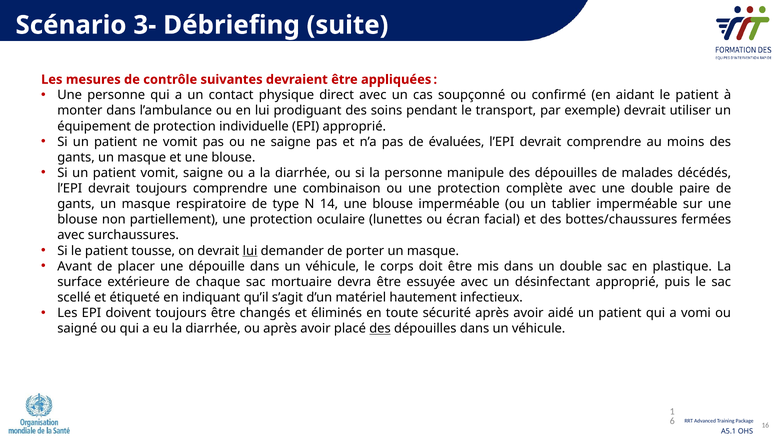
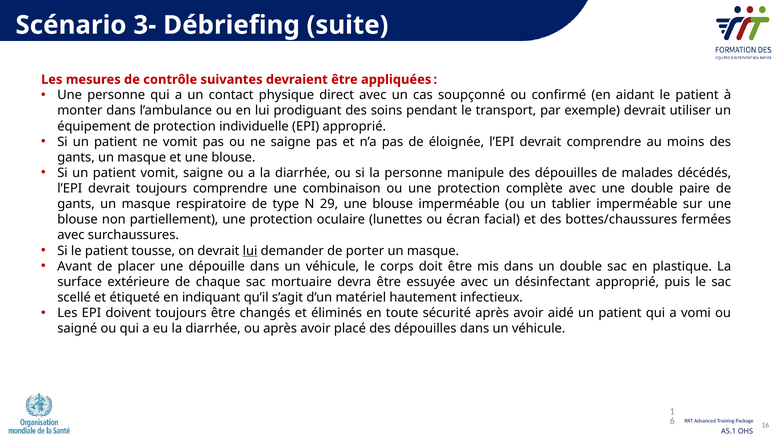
évaluées: évaluées -> éloignée (456, 142)
14: 14 -> 29 (329, 204)
des underline: present -> none (380, 328)
